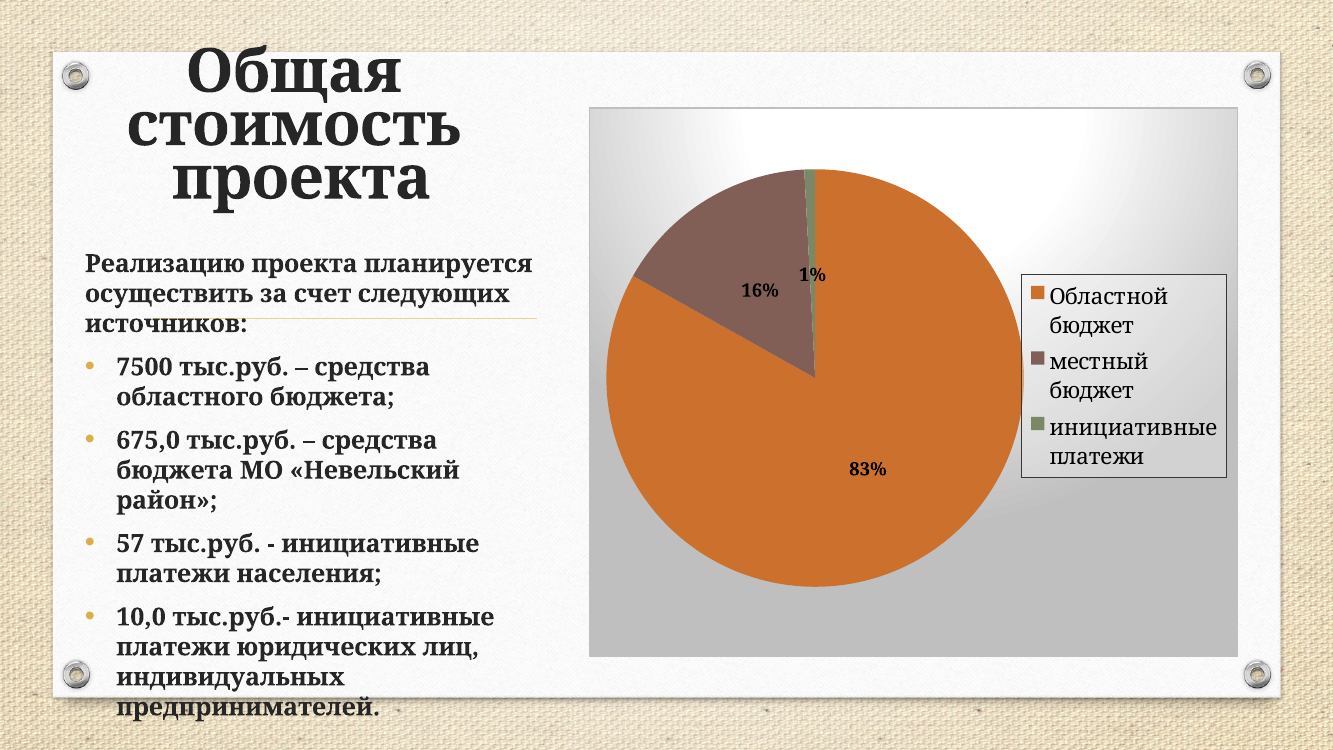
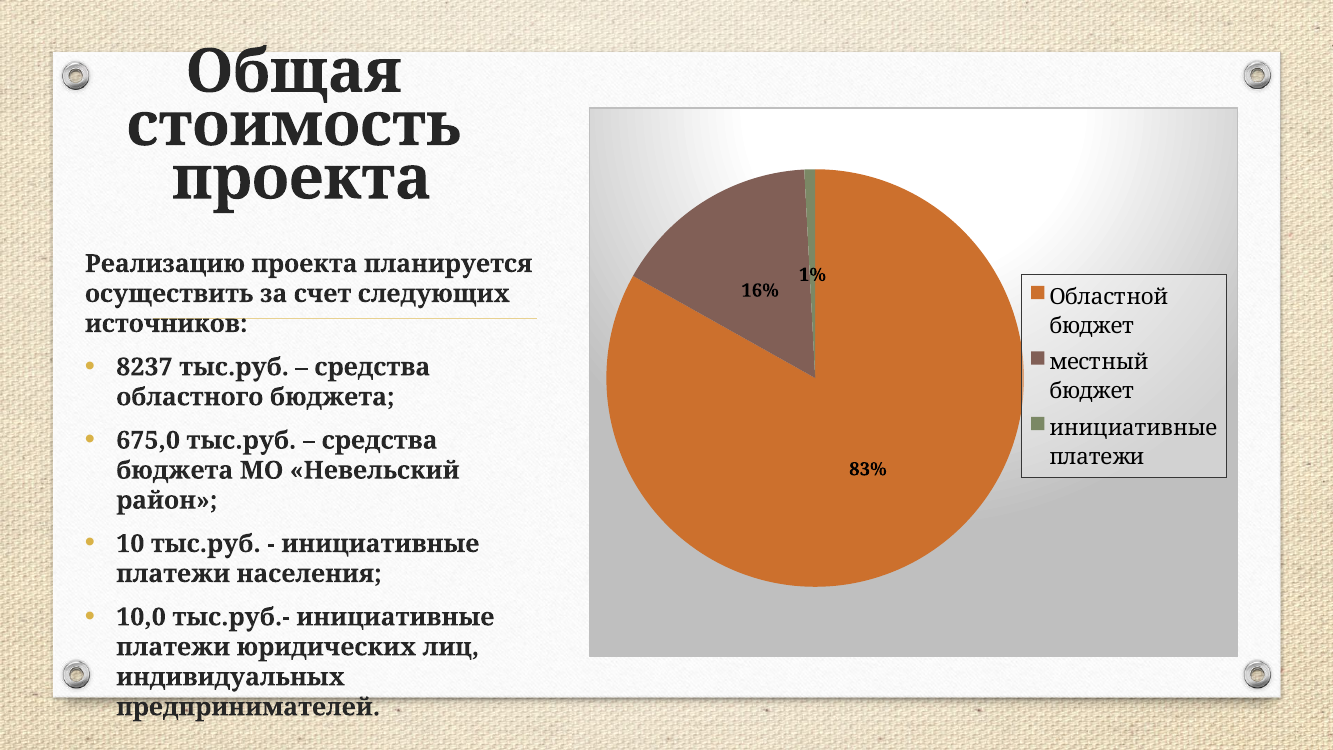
7500: 7500 -> 8237 (144, 367)
57: 57 -> 10 (130, 544)
